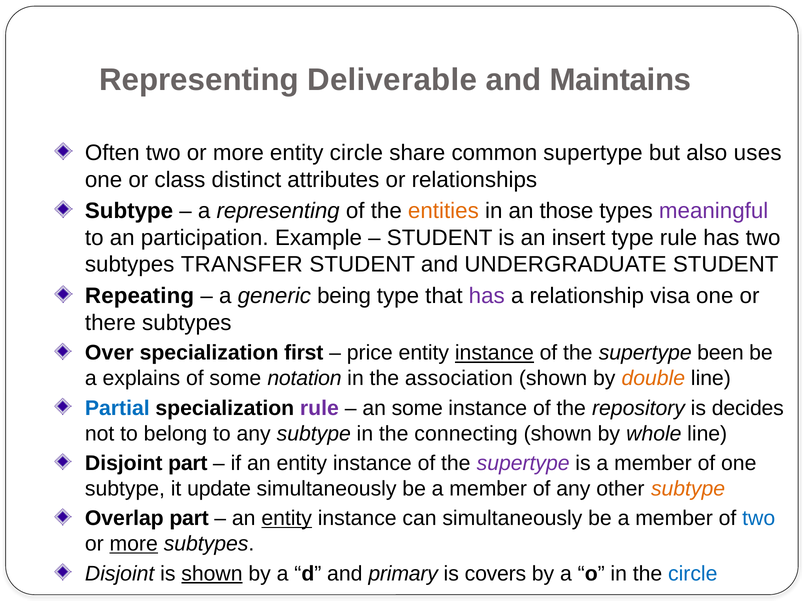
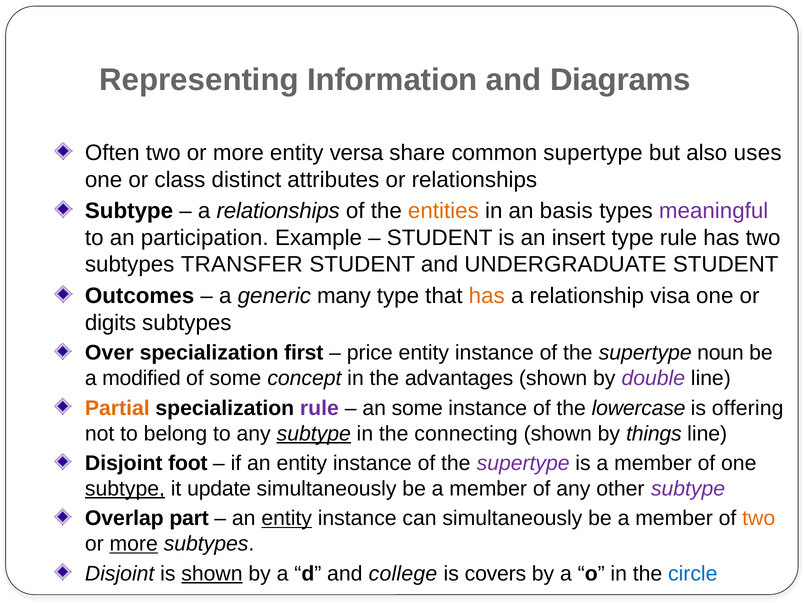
Deliverable: Deliverable -> Information (392, 80)
Maintains: Maintains -> Diagrams (620, 80)
entity circle: circle -> versa (357, 153)
a representing: representing -> relationships (278, 211)
those: those -> basis (566, 211)
Repeating: Repeating -> Outcomes (140, 296)
being: being -> many (344, 296)
has colour: purple -> orange (487, 296)
there: there -> digits (111, 323)
instance underline: present -> none (494, 353)
been: been -> noun (720, 353)
explains: explains -> modified (141, 378)
notation: notation -> concept (304, 378)
association: association -> advantages (459, 378)
double colour: orange -> purple (653, 378)
Partial colour: blue -> orange (117, 408)
repository: repository -> lowercase (639, 408)
decides: decides -> offering (748, 408)
subtype underline: none -> present (314, 434)
whole: whole -> things (654, 434)
Disjoint part: part -> foot (188, 463)
subtype underline: none -> present (125, 489)
subtype colour: orange -> purple (688, 489)
two colour: blue -> orange (759, 518)
primary: primary -> college (403, 574)
